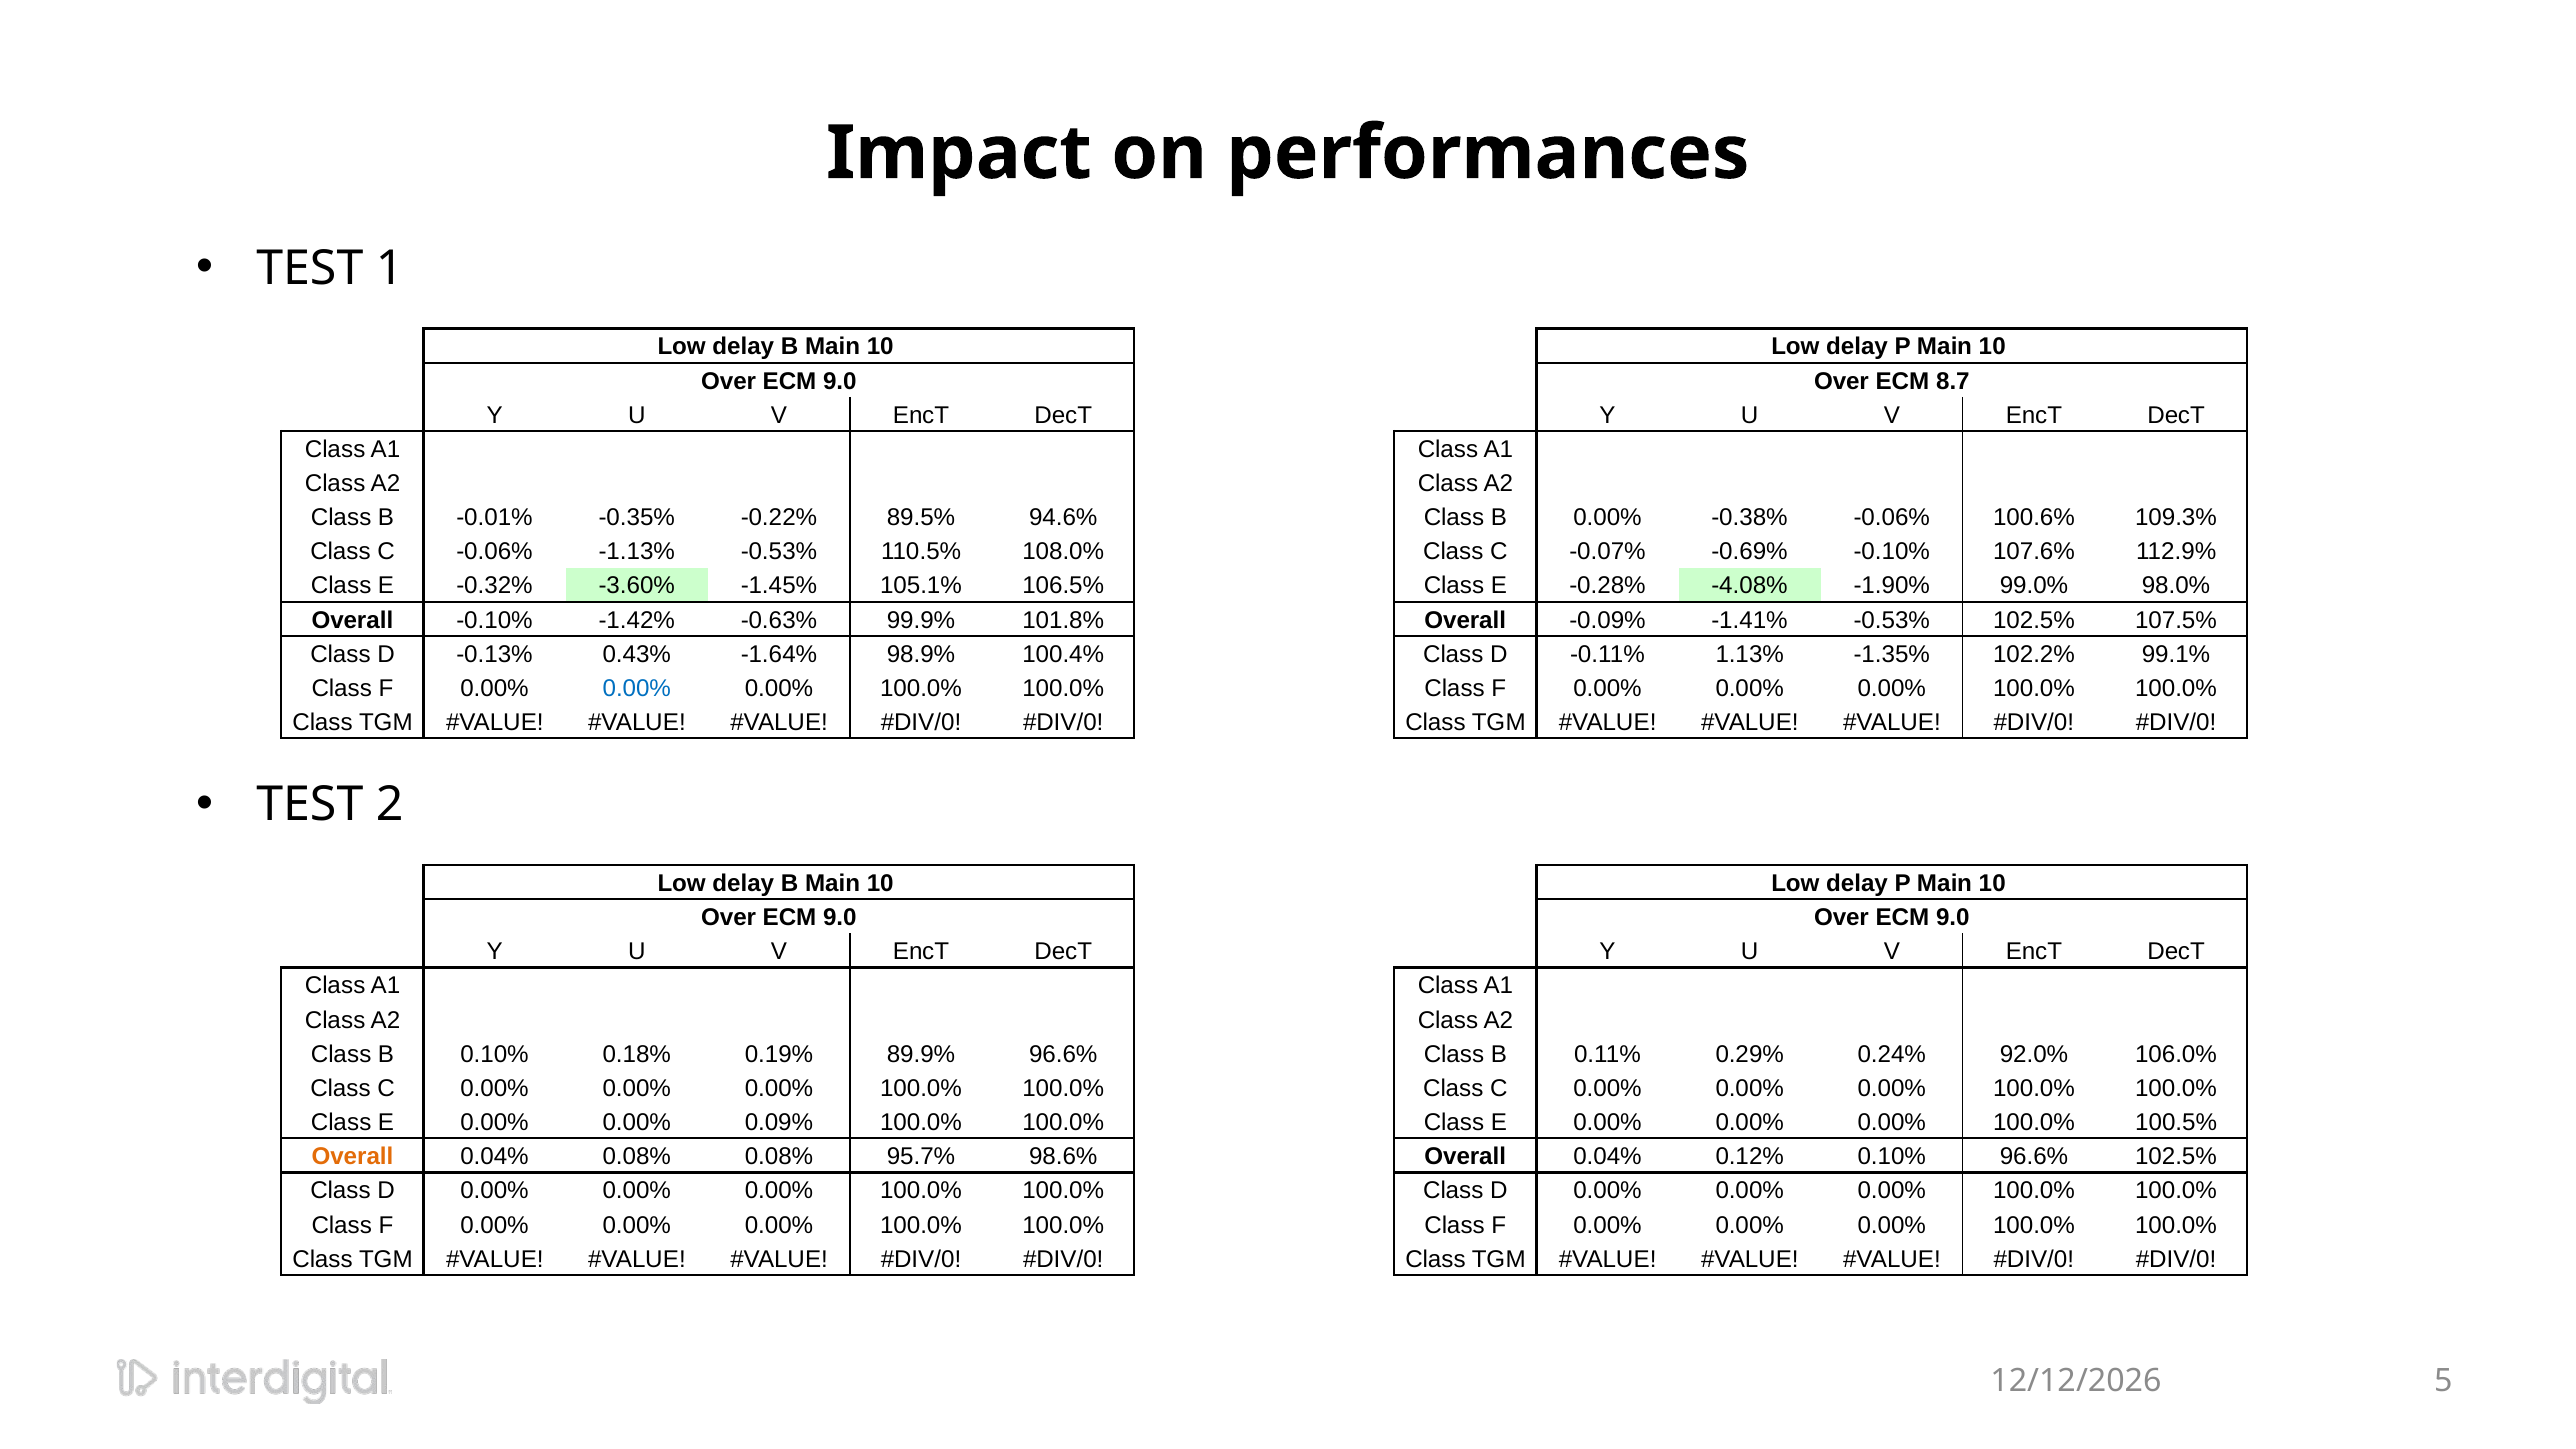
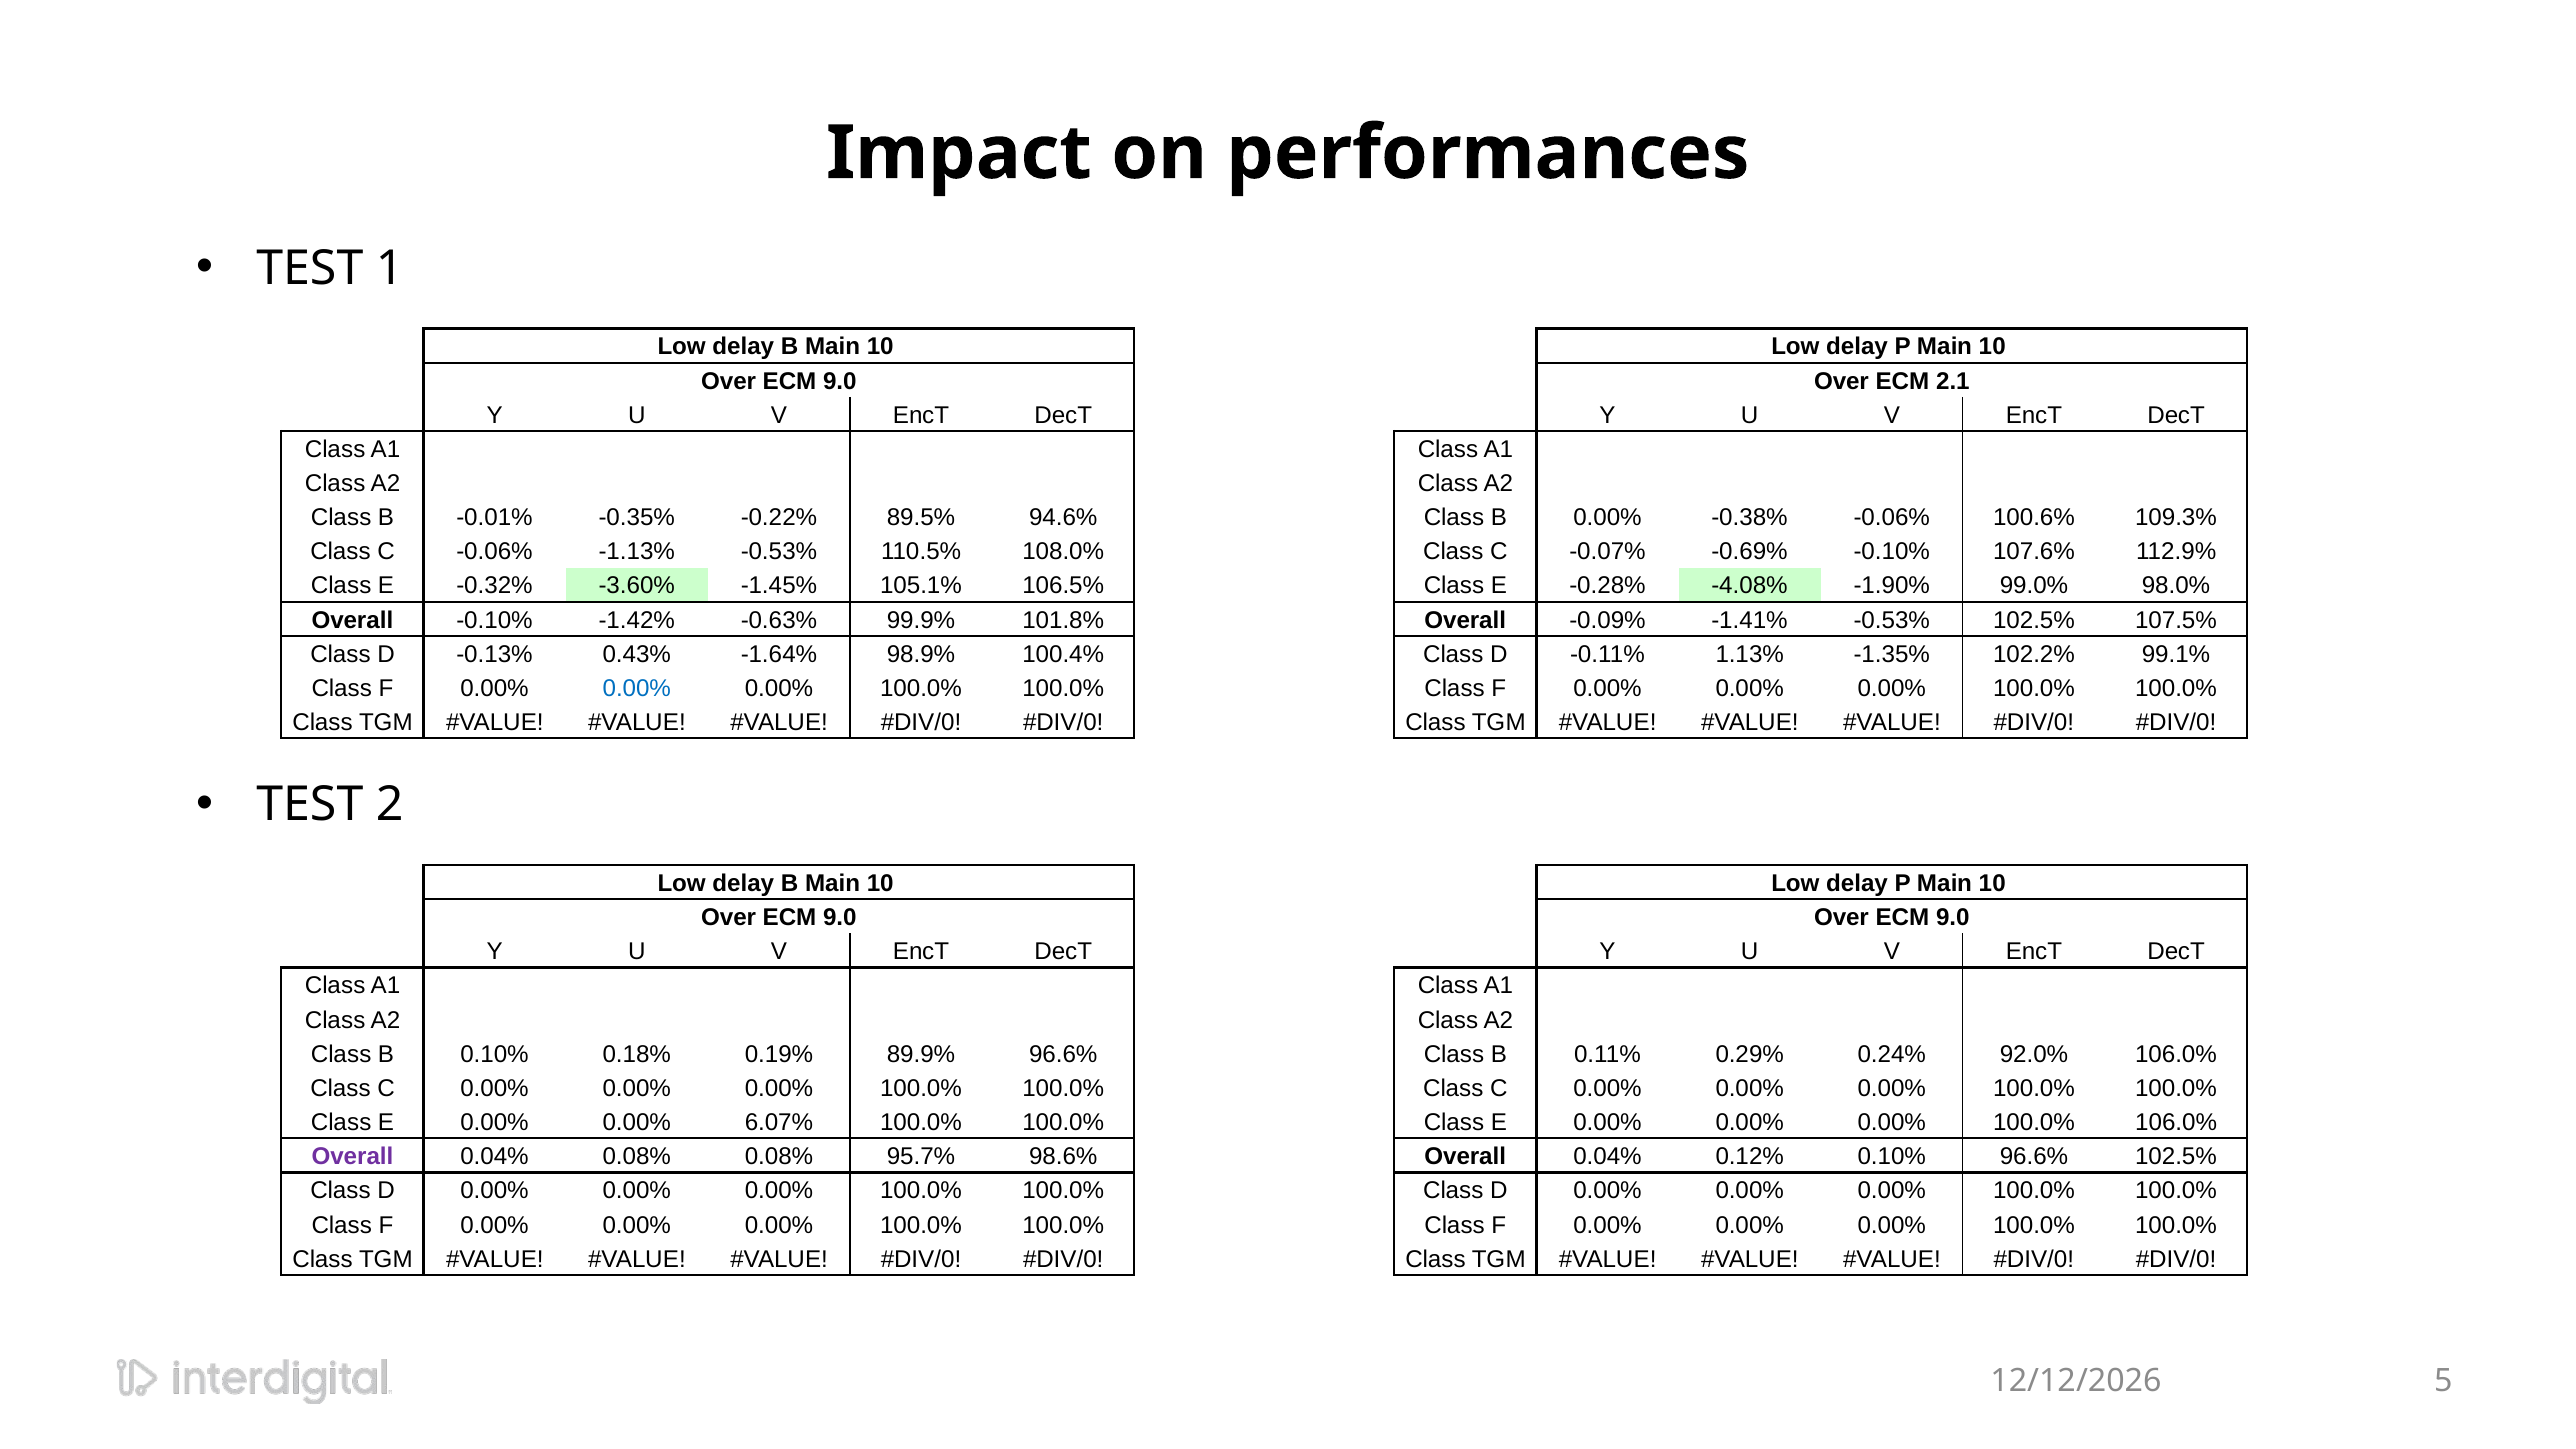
8.7: 8.7 -> 2.1 (1953, 381)
0.09%: 0.09% -> 6.07% (779, 1123)
100.0% 100.5%: 100.5% -> 106.0% (2176, 1123)
Overall colour: orange -> purple (352, 1157)
